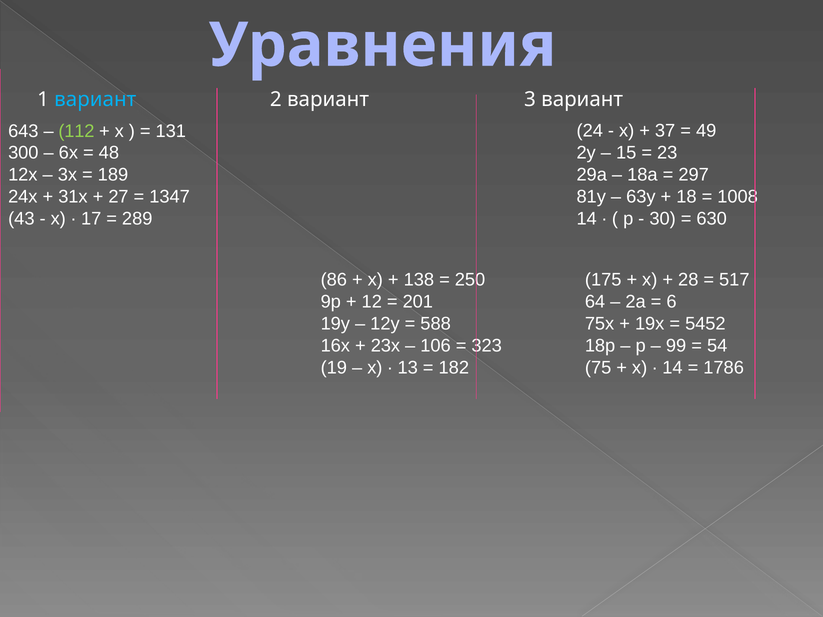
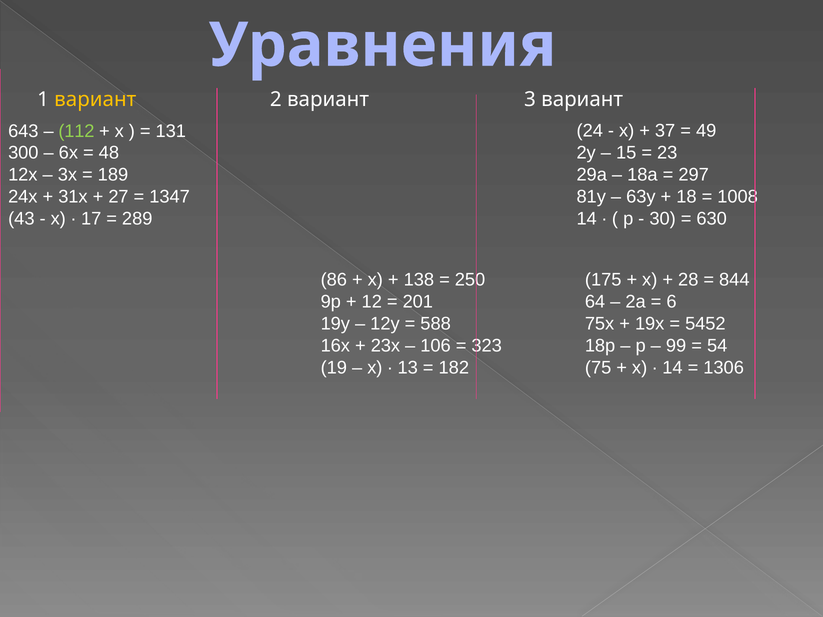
вариант colour: light blue -> yellow (95, 100)
517: 517 -> 844 (734, 280)
1786: 1786 -> 1306 (724, 368)
